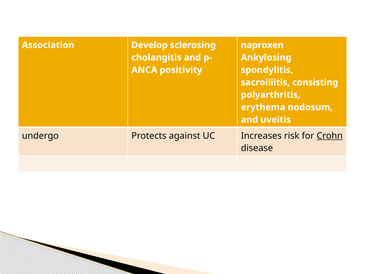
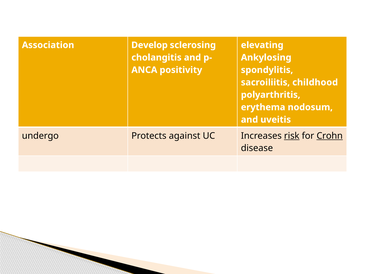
naproxen: naproxen -> elevating (262, 45)
consisting: consisting -> childhood (315, 82)
risk underline: none -> present (292, 136)
